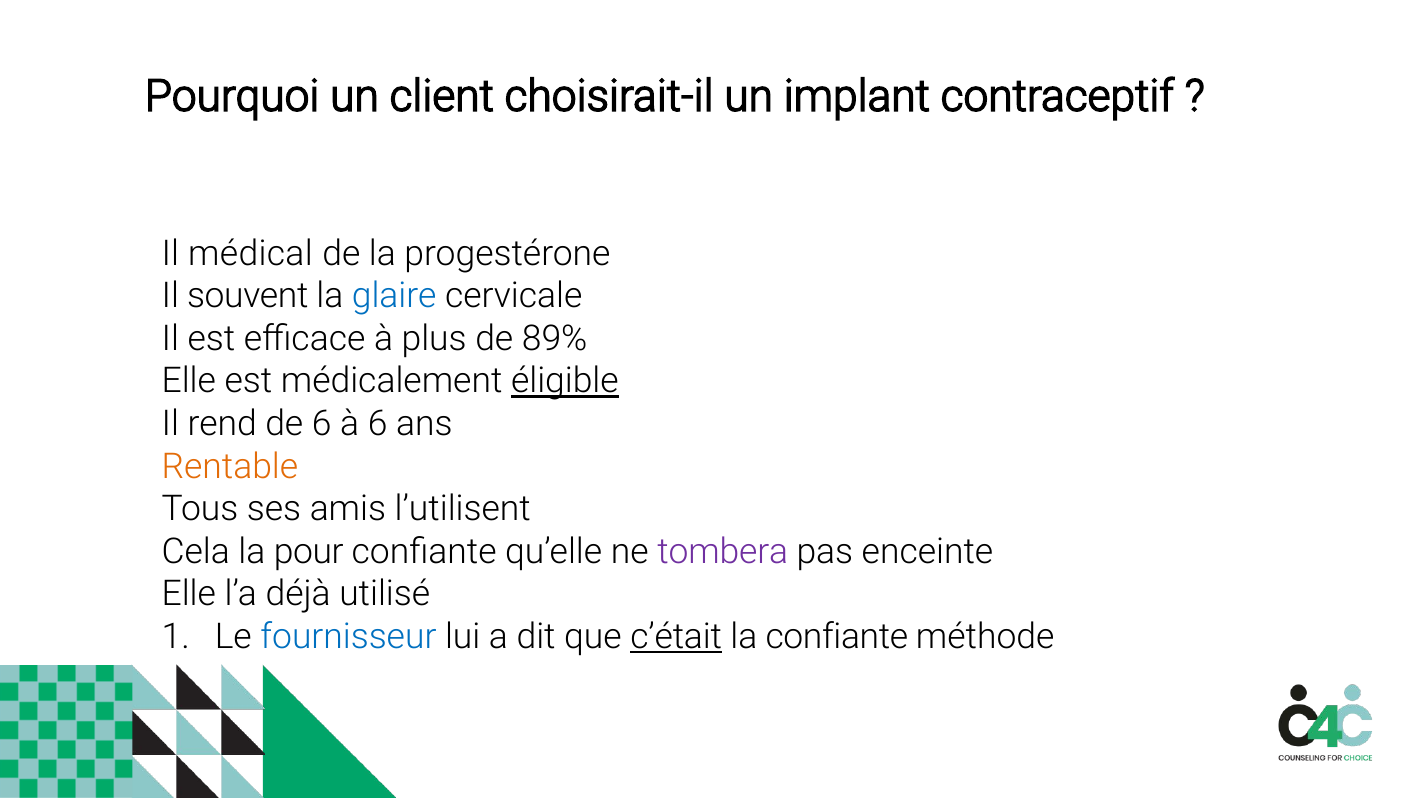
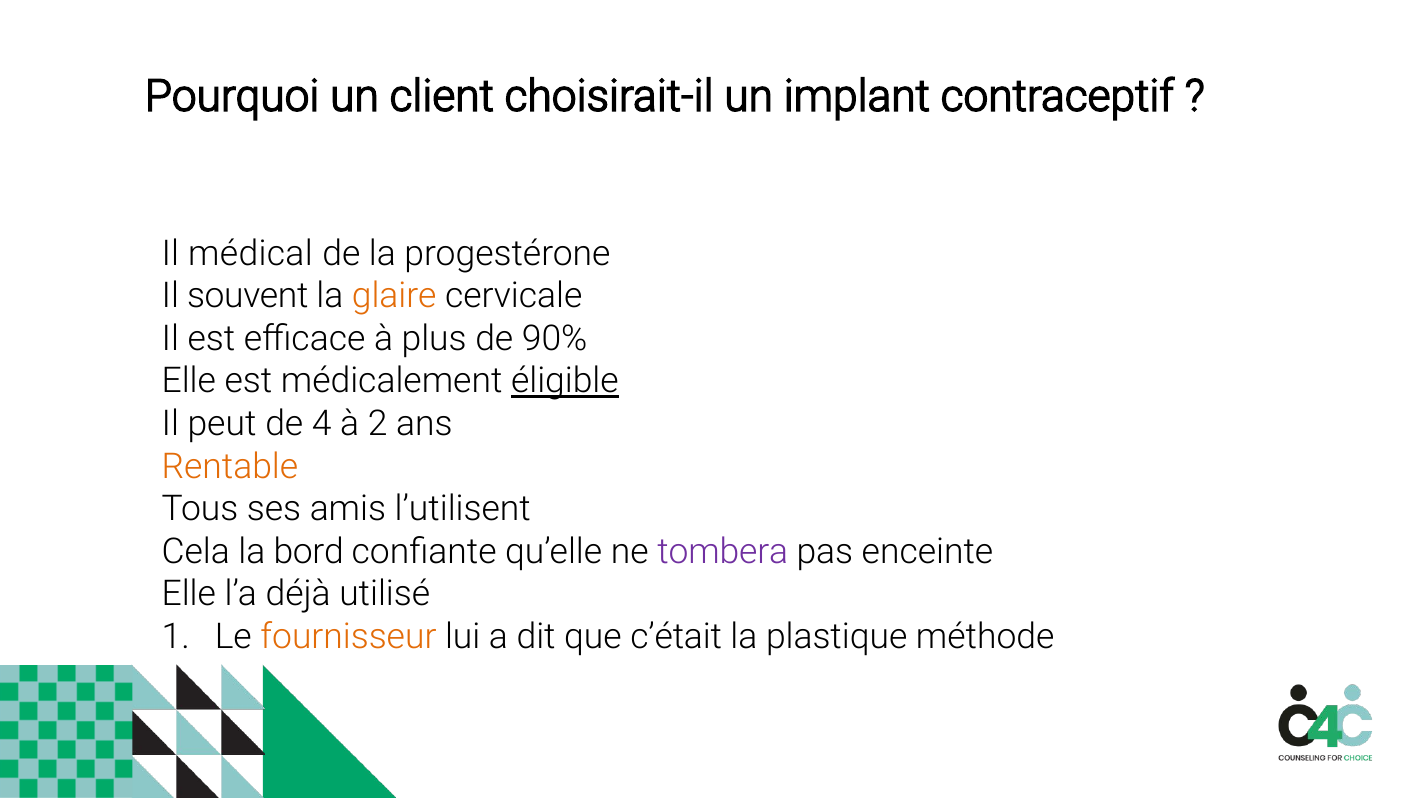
glaire colour: blue -> orange (394, 296)
89%: 89% -> 90% (555, 339)
rend: rend -> peut (222, 424)
de 6: 6 -> 4 (322, 424)
à 6: 6 -> 2 (378, 424)
pour: pour -> bord (309, 552)
fournisseur colour: blue -> orange (348, 637)
c’était underline: present -> none (676, 637)
la confiante: confiante -> plastique (837, 637)
